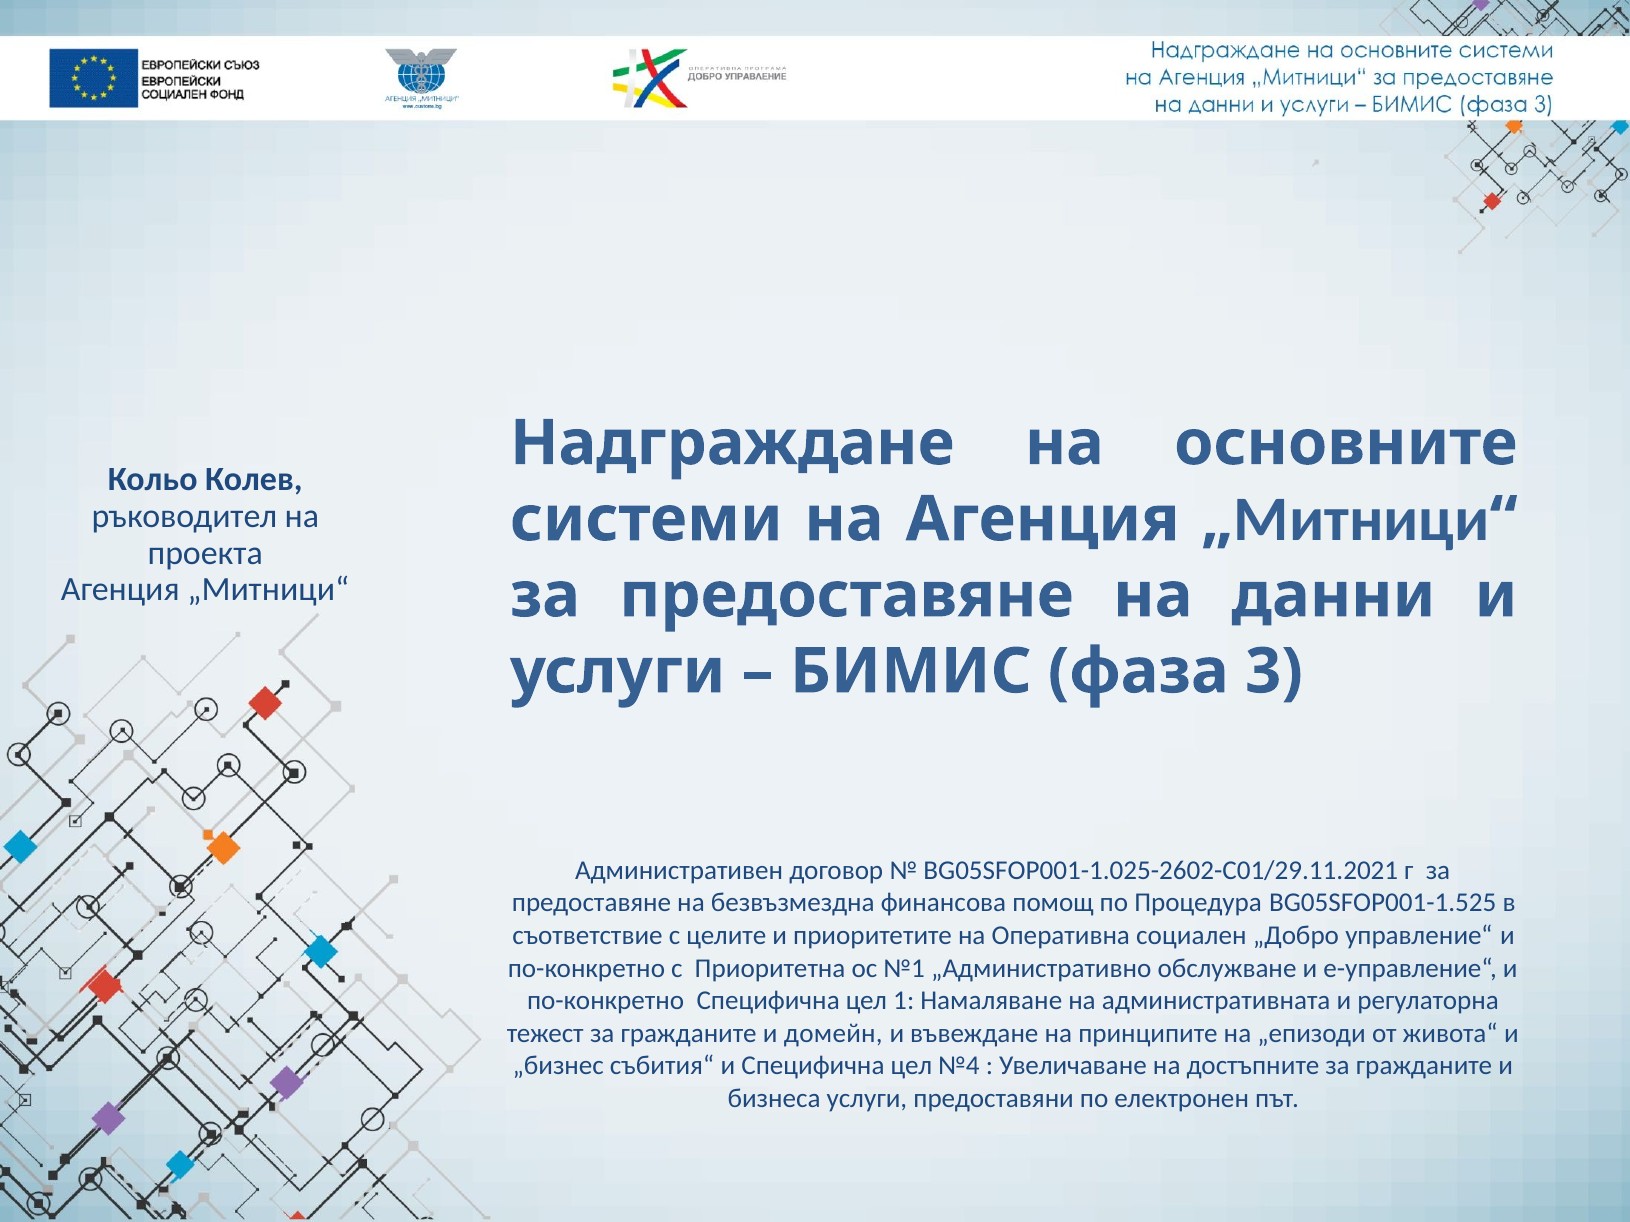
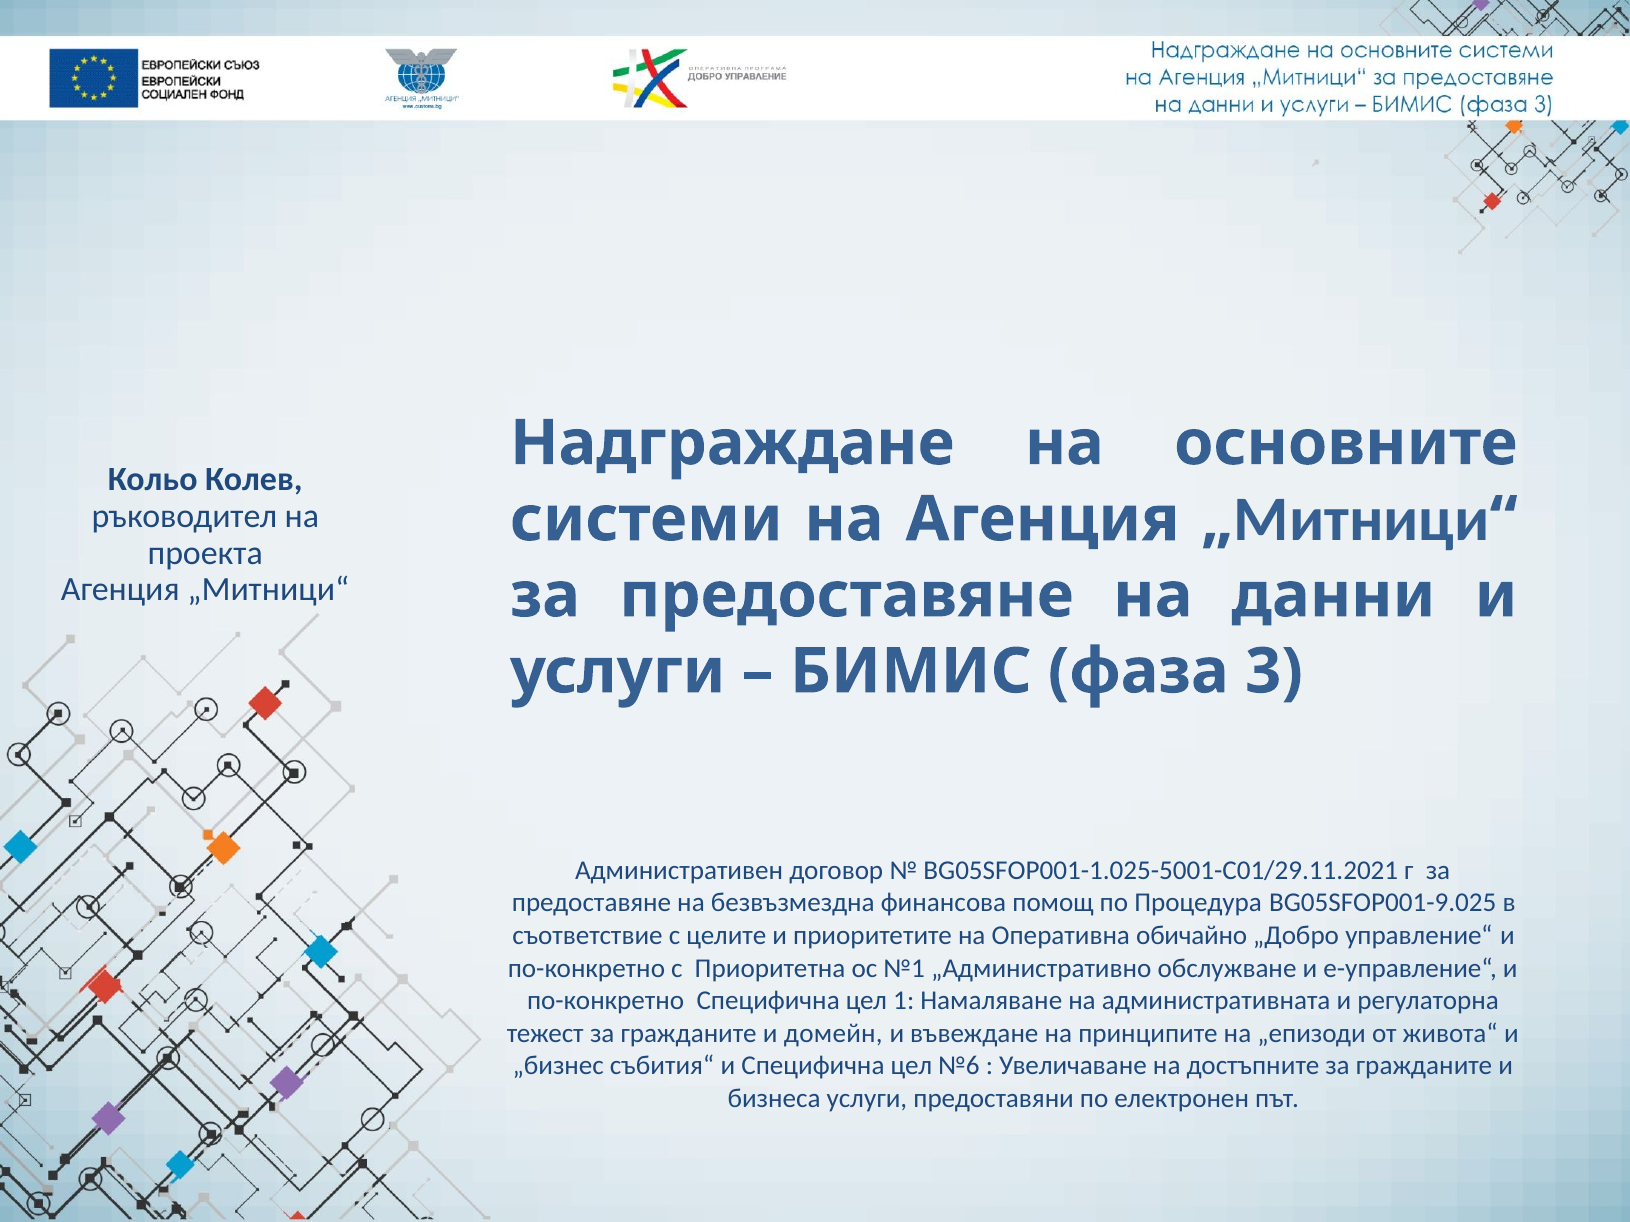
BG05SFOP001-1.025-2602-С01/29.11.2021: BG05SFOP001-1.025-2602-С01/29.11.2021 -> BG05SFOP001-1.025-5001-С01/29.11.2021 (1161, 871)
BG05SFOP001-1.525: BG05SFOP001-1.525 -> BG05SFOP001-9.025 (1383, 903)
социален: социален -> обичайно (1192, 936)
№4: №4 -> №6 (959, 1066)
